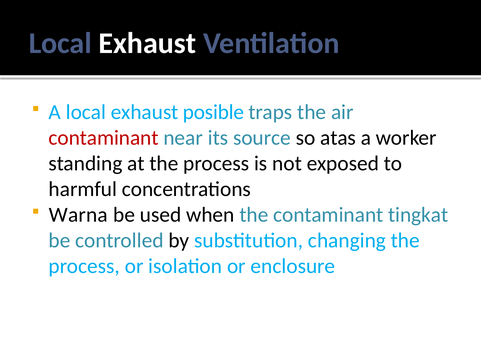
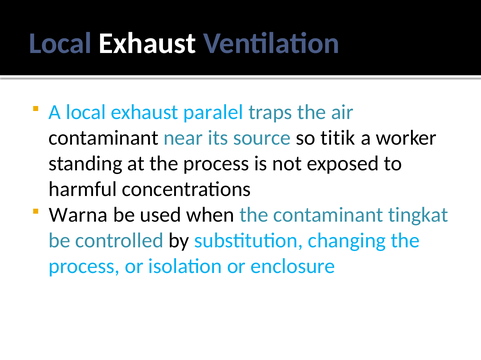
posible: posible -> paralel (213, 113)
contaminant colour: red -> black (104, 138)
atas: atas -> titik (338, 138)
